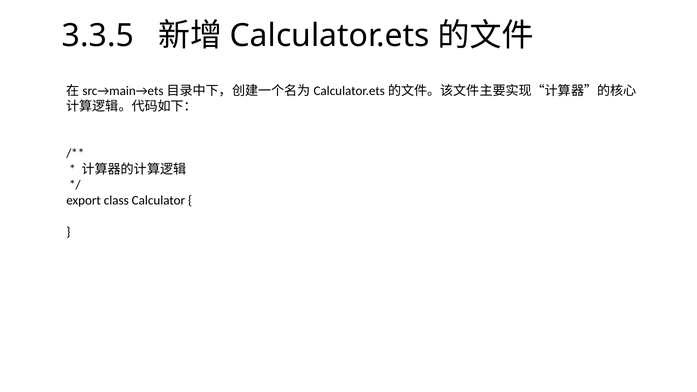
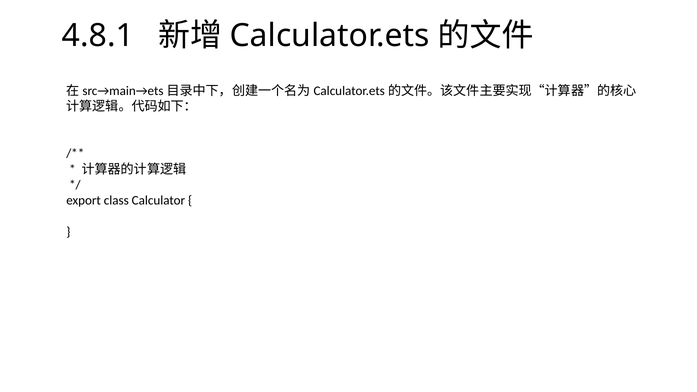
3.3.5: 3.3.5 -> 4.8.1 (98, 36)
